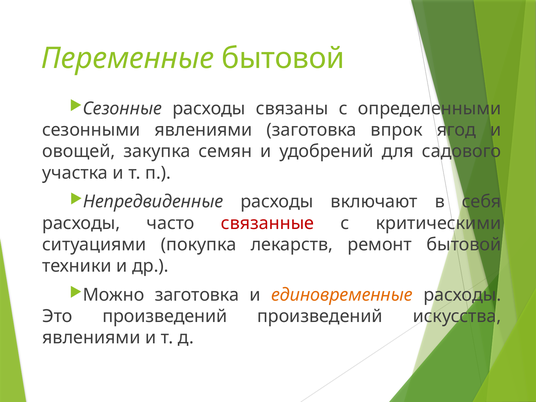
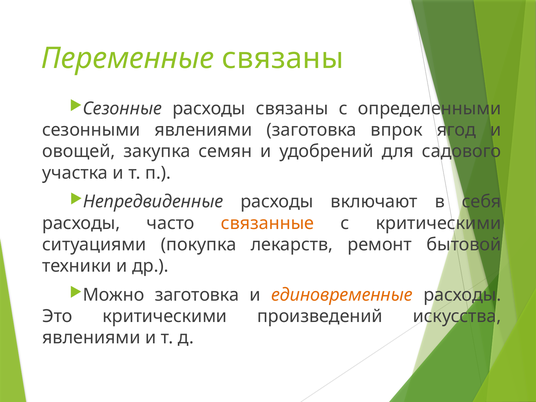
Переменные бытовой: бытовой -> связаны (283, 58)
связанные colour: red -> orange (268, 223)
Это произведений: произведений -> критическими (165, 316)
